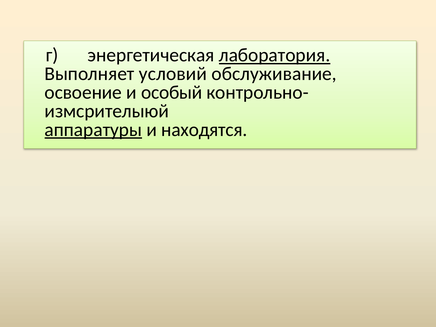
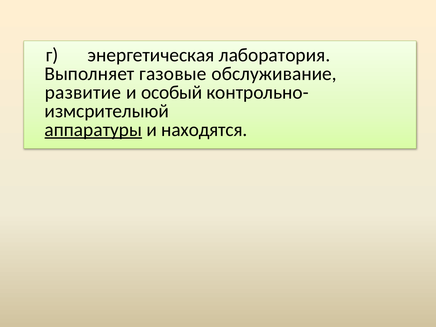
лаборатория underline: present -> none (275, 55)
условий: условий -> газовые (173, 74)
освоение: освоение -> развитие (83, 92)
